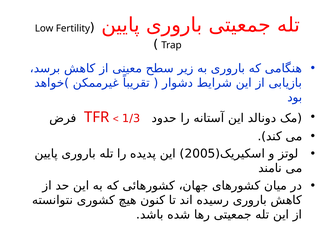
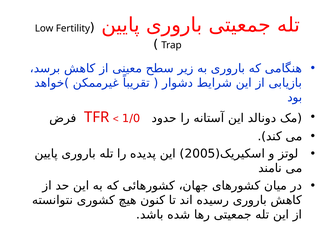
1/3: 1/3 -> 1/0 (131, 119)
